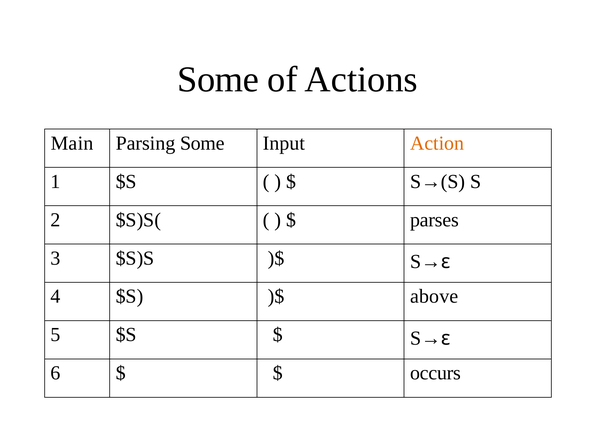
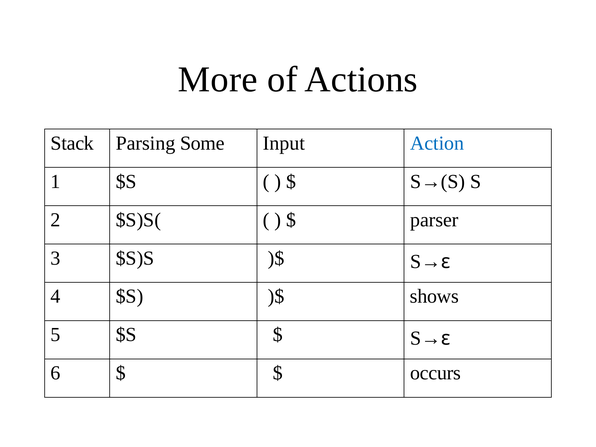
Some: Some -> More (218, 80)
Main: Main -> Stack (72, 143)
Action colour: orange -> blue (437, 143)
parses: parses -> parser (434, 220)
above: above -> shows (434, 296)
